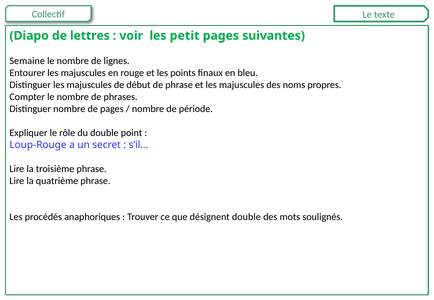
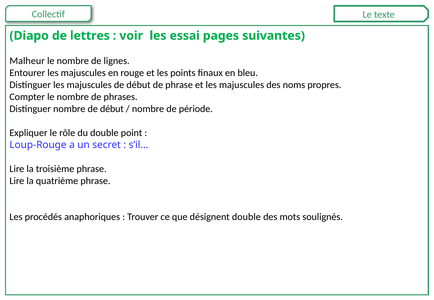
petit: petit -> essai (185, 36)
Semaine: Semaine -> Malheur (27, 61)
nombre de pages: pages -> début (112, 109)
